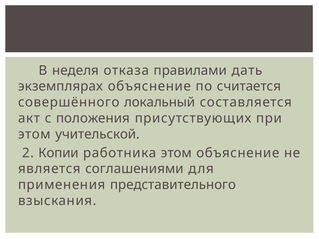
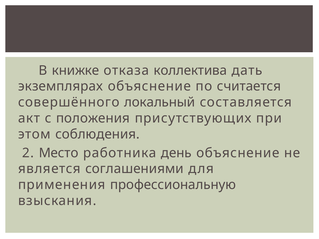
неделя: неделя -> книжке (76, 70)
правилами: правилами -> коллектива (190, 70)
учительской: учительской -> соблюдения (98, 134)
Копии: Копии -> Место (59, 153)
работника этом: этом -> день (176, 153)
представительного: представительного -> профессиональную (173, 185)
